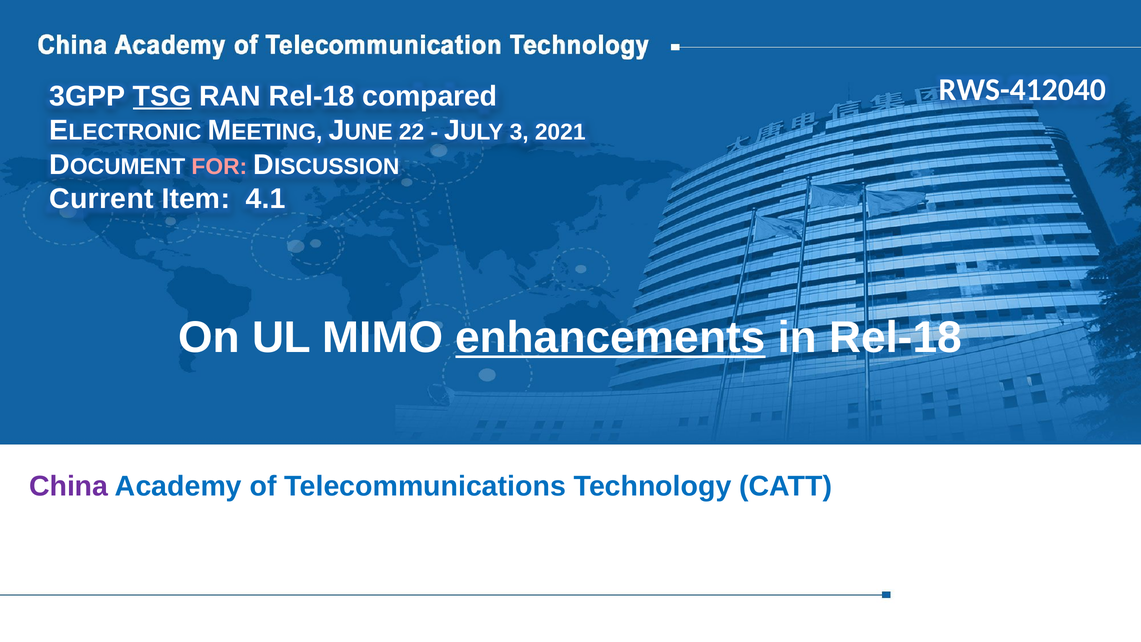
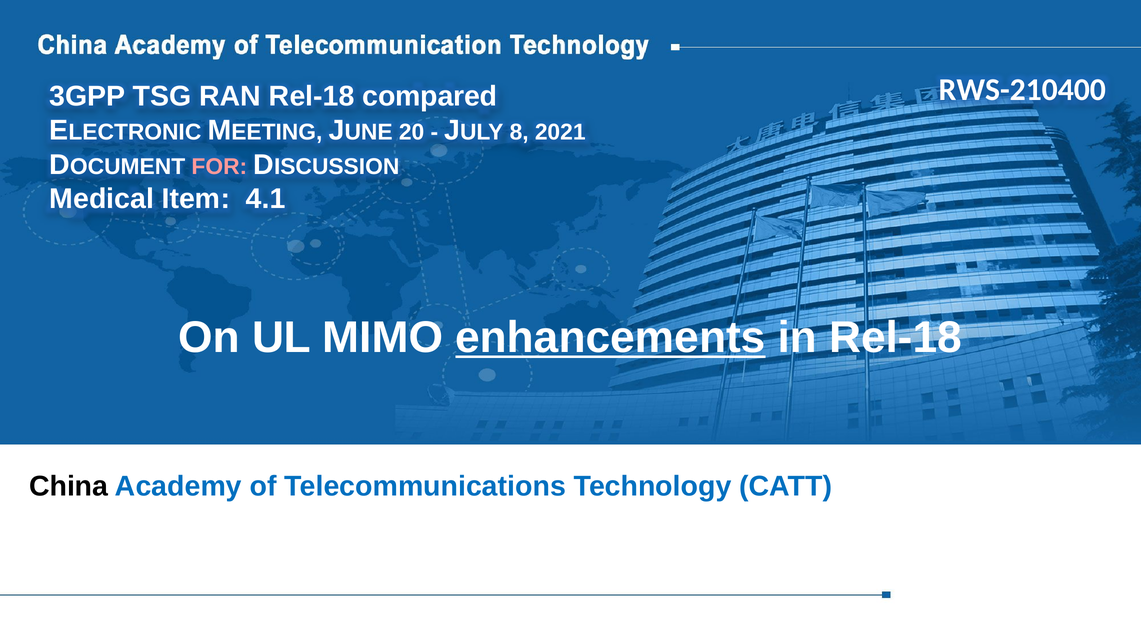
RWS-412040: RWS-412040 -> RWS-210400 (1022, 90)
TSG underline: present -> none (162, 96)
22: 22 -> 20 (412, 132)
3: 3 -> 8 (519, 132)
Current: Current -> Medical (102, 199)
China colour: purple -> black (69, 486)
